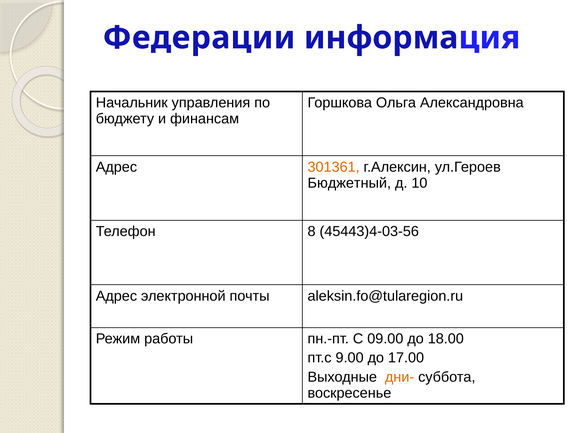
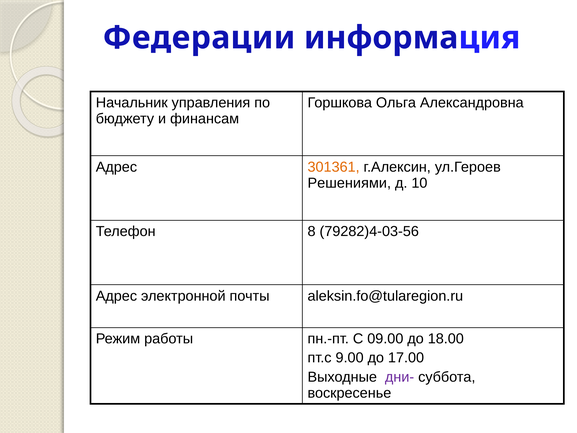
Бюджетный: Бюджетный -> Решениями (349, 183)
45443)4-03-56: 45443)4-03-56 -> 79282)4-03-56 (369, 231)
дни- colour: orange -> purple (400, 377)
